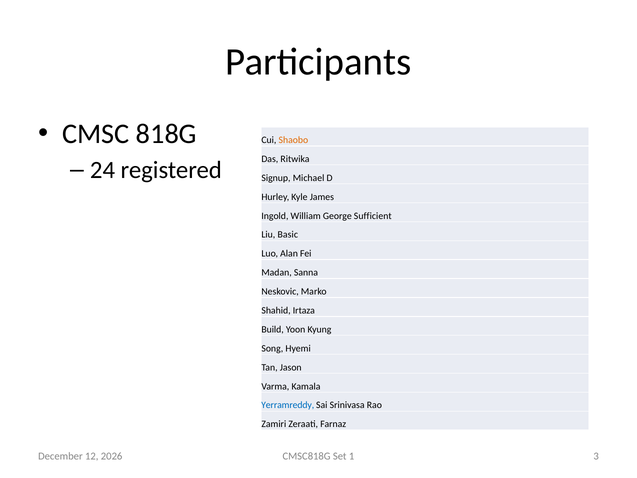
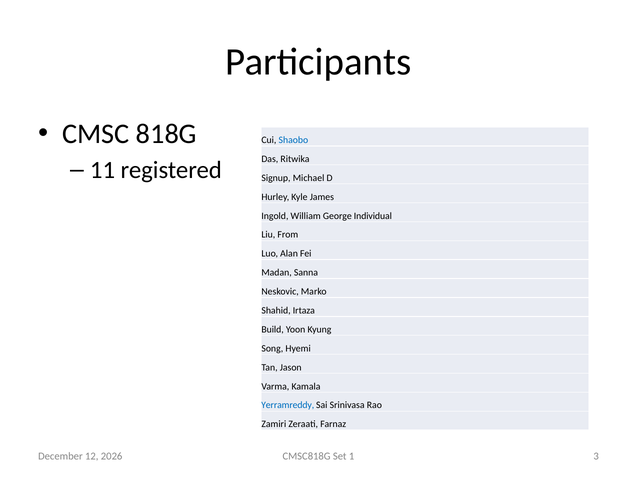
Shaobo colour: orange -> blue (293, 140)
24: 24 -> 11 (103, 170)
Sufficient: Sufficient -> Individual (373, 216)
Basic: Basic -> From (288, 235)
